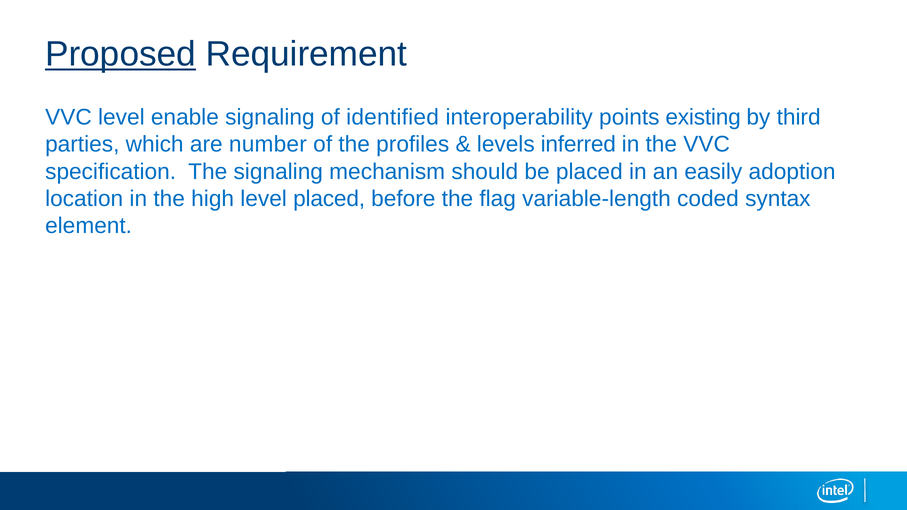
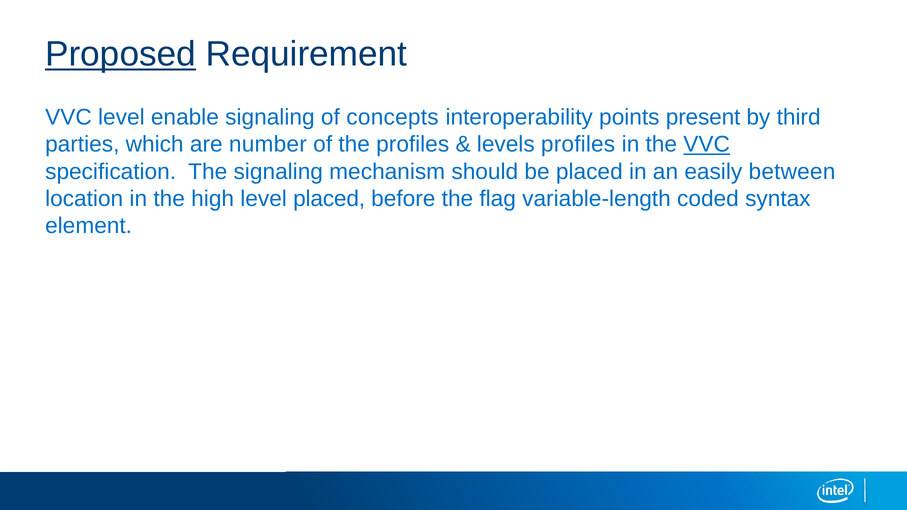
identified: identified -> concepts (393, 117)
existing: existing -> present (703, 117)
levels inferred: inferred -> profiles (578, 144)
VVC underline: none -> present (707, 144)
adoption: adoption -> between (792, 172)
